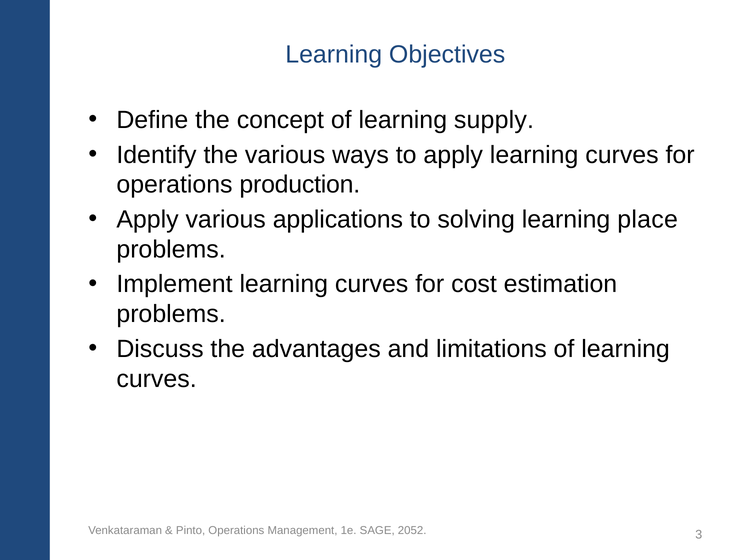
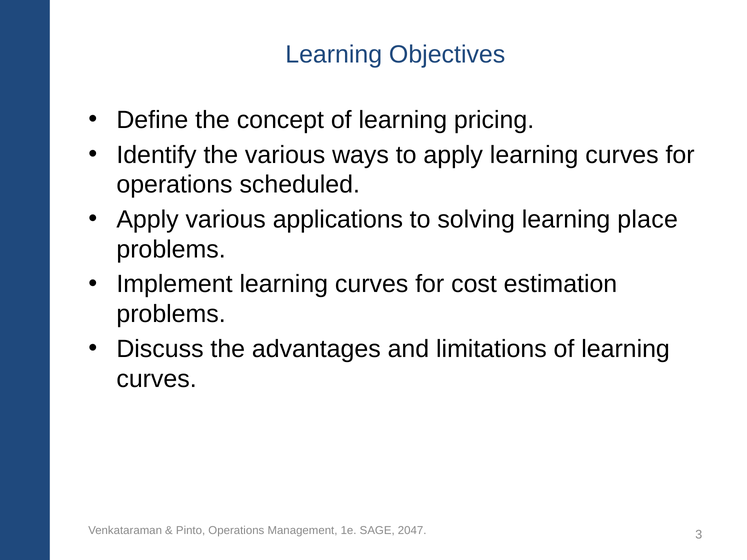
supply: supply -> pricing (494, 120)
production: production -> scheduled (300, 185)
2052: 2052 -> 2047 (412, 531)
